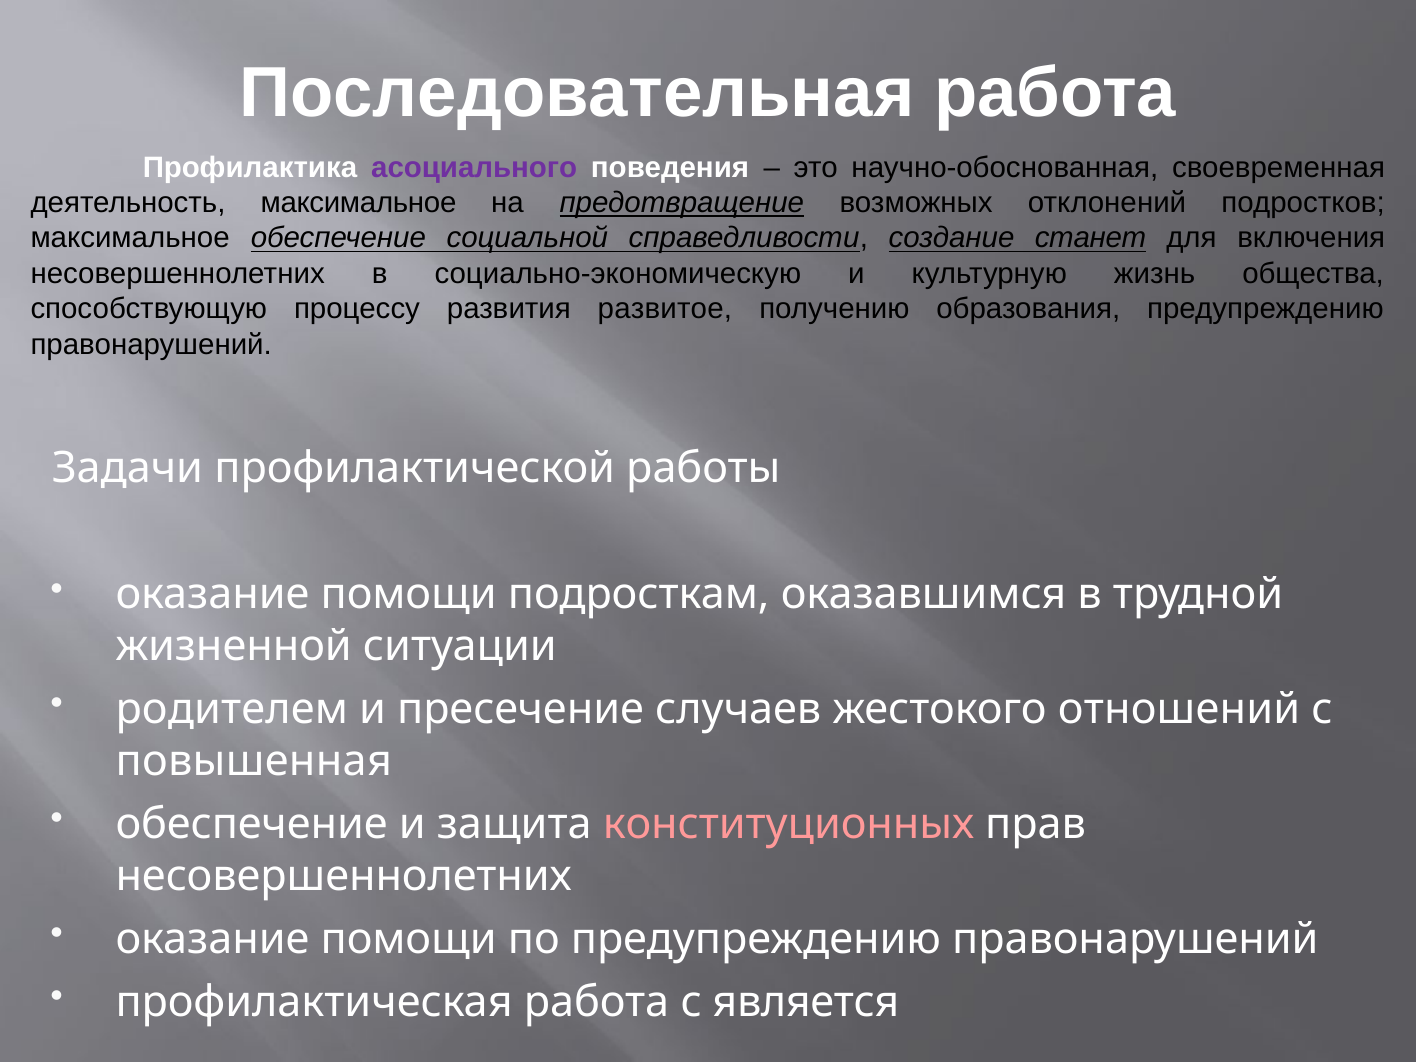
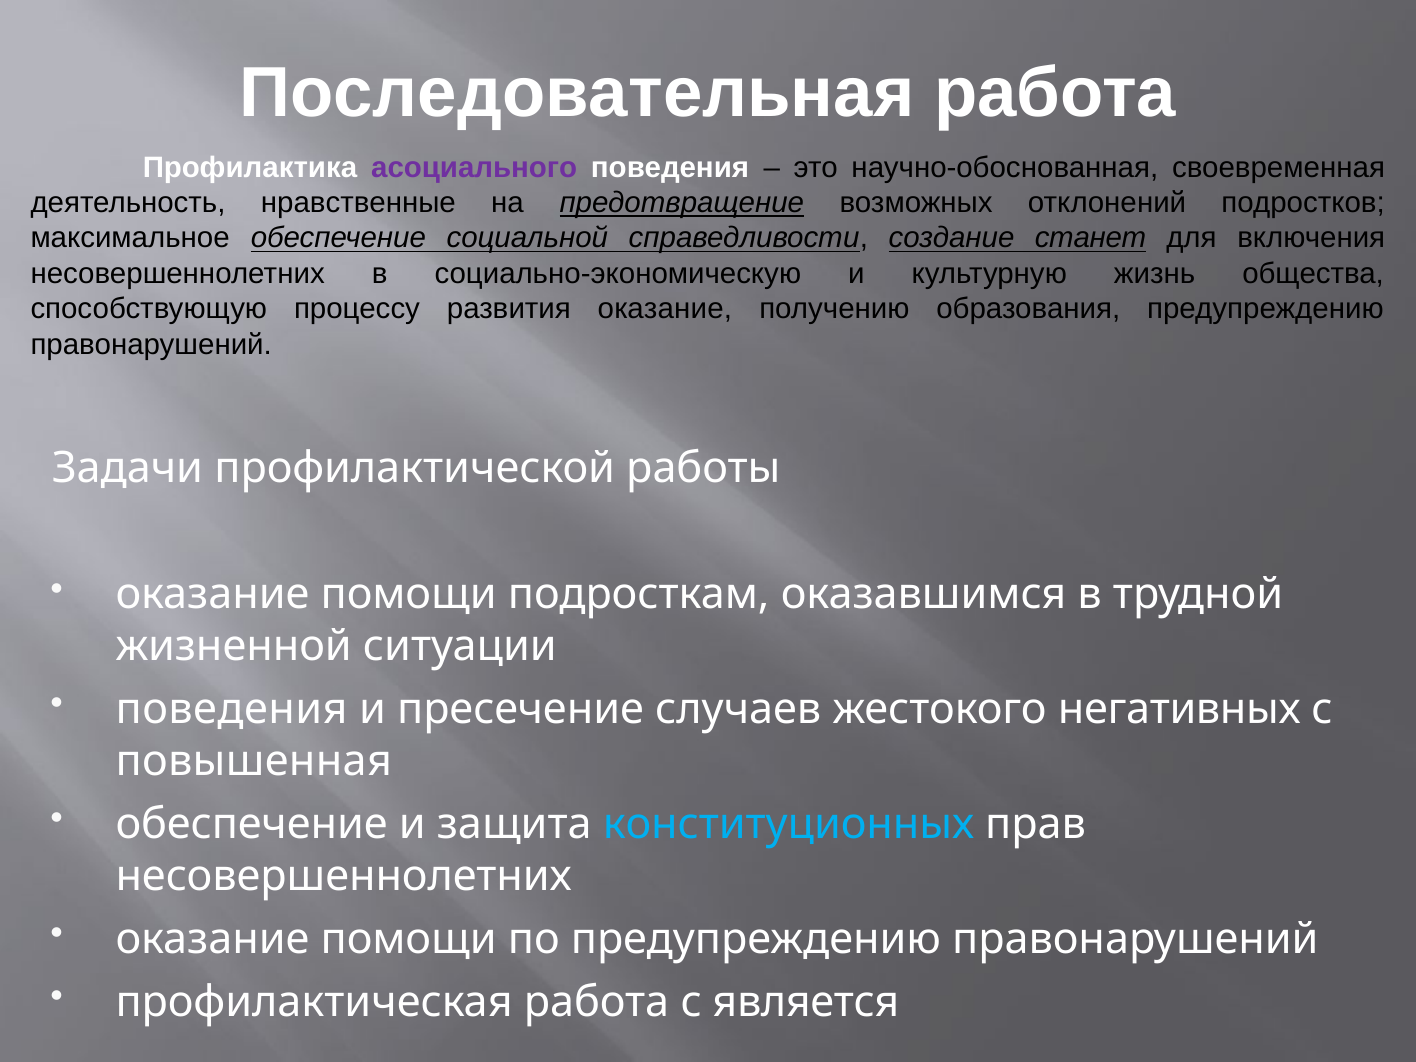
деятельность максимальное: максимальное -> нравственные (358, 203)
развития развитое: развитое -> оказание (665, 309)
родителем: родителем -> поведения (232, 709)
отношений: отношений -> негативных (1179, 709)
конституционных colour: pink -> light blue (788, 824)
